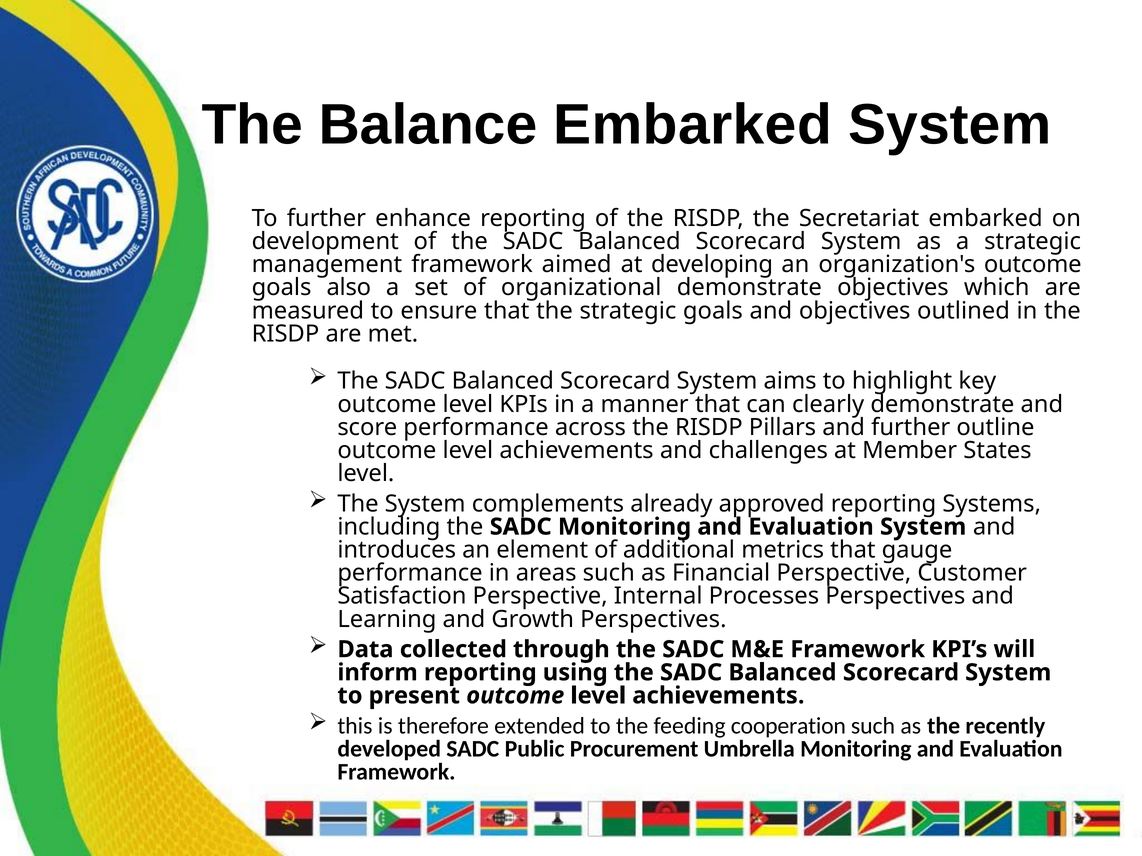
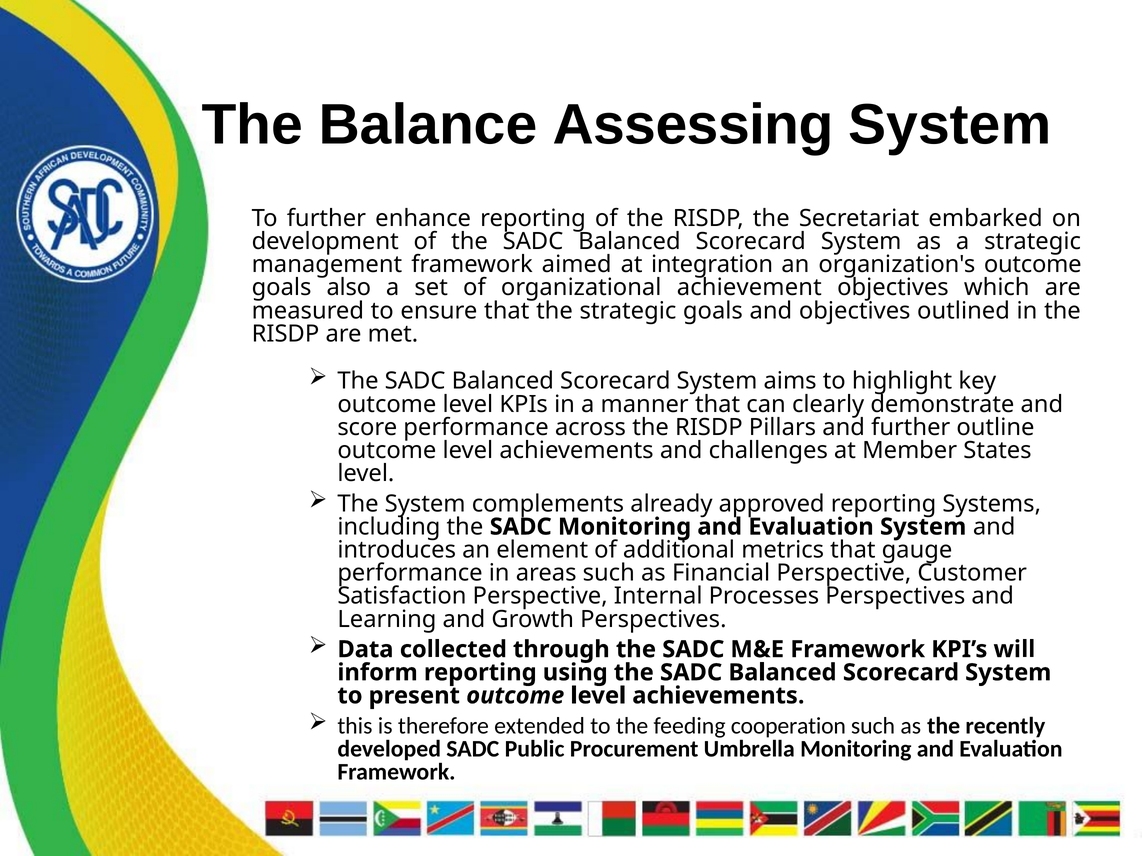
Balance Embarked: Embarked -> Assessing (693, 125)
developing: developing -> integration (712, 265)
organizational demonstrate: demonstrate -> achievement (749, 288)
